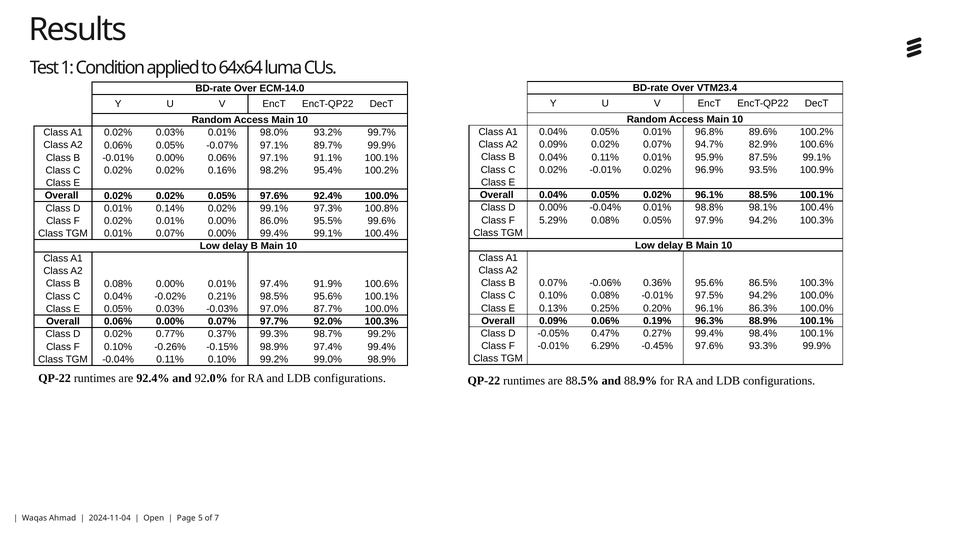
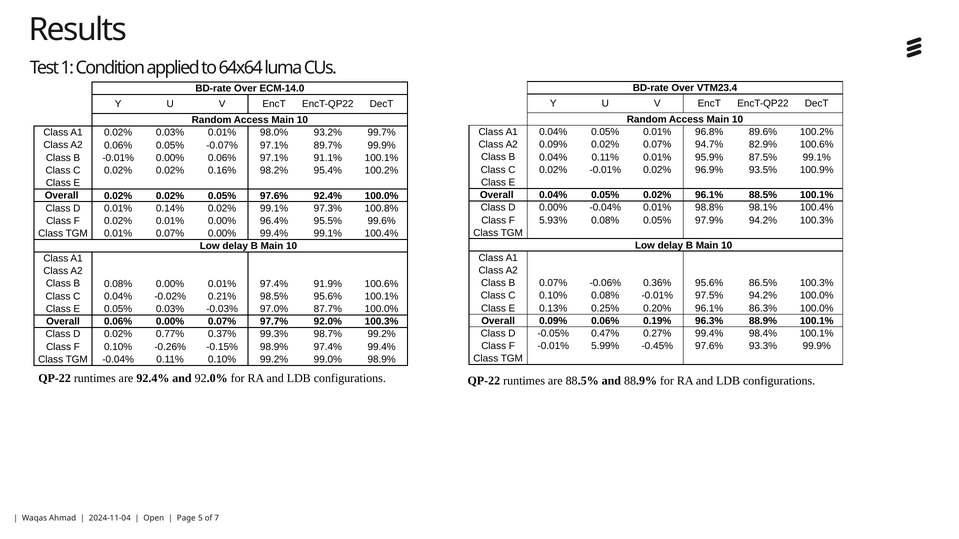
5.29%: 5.29% -> 5.93% (553, 220)
86.0%: 86.0% -> 96.4% (274, 221)
6.29%: 6.29% -> 5.99% (605, 346)
